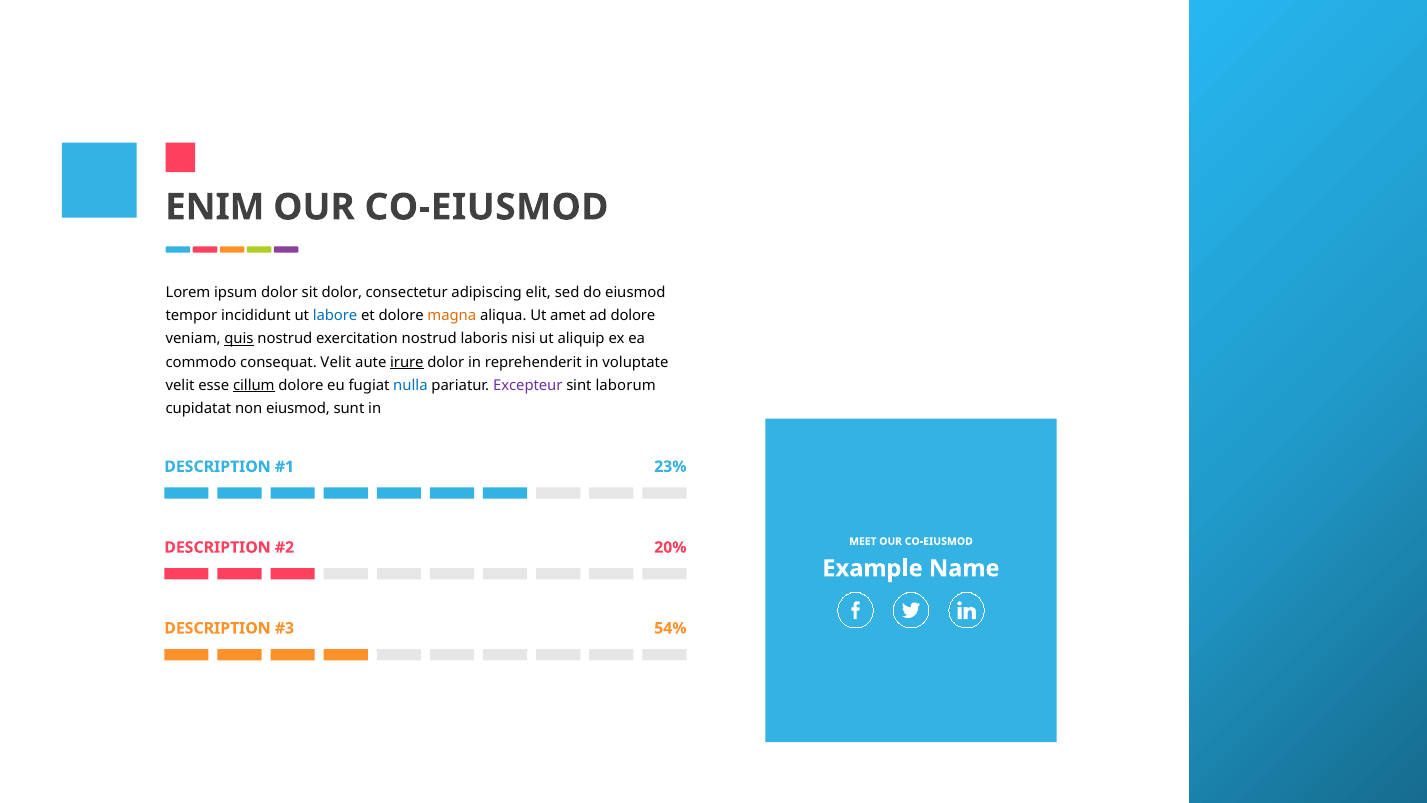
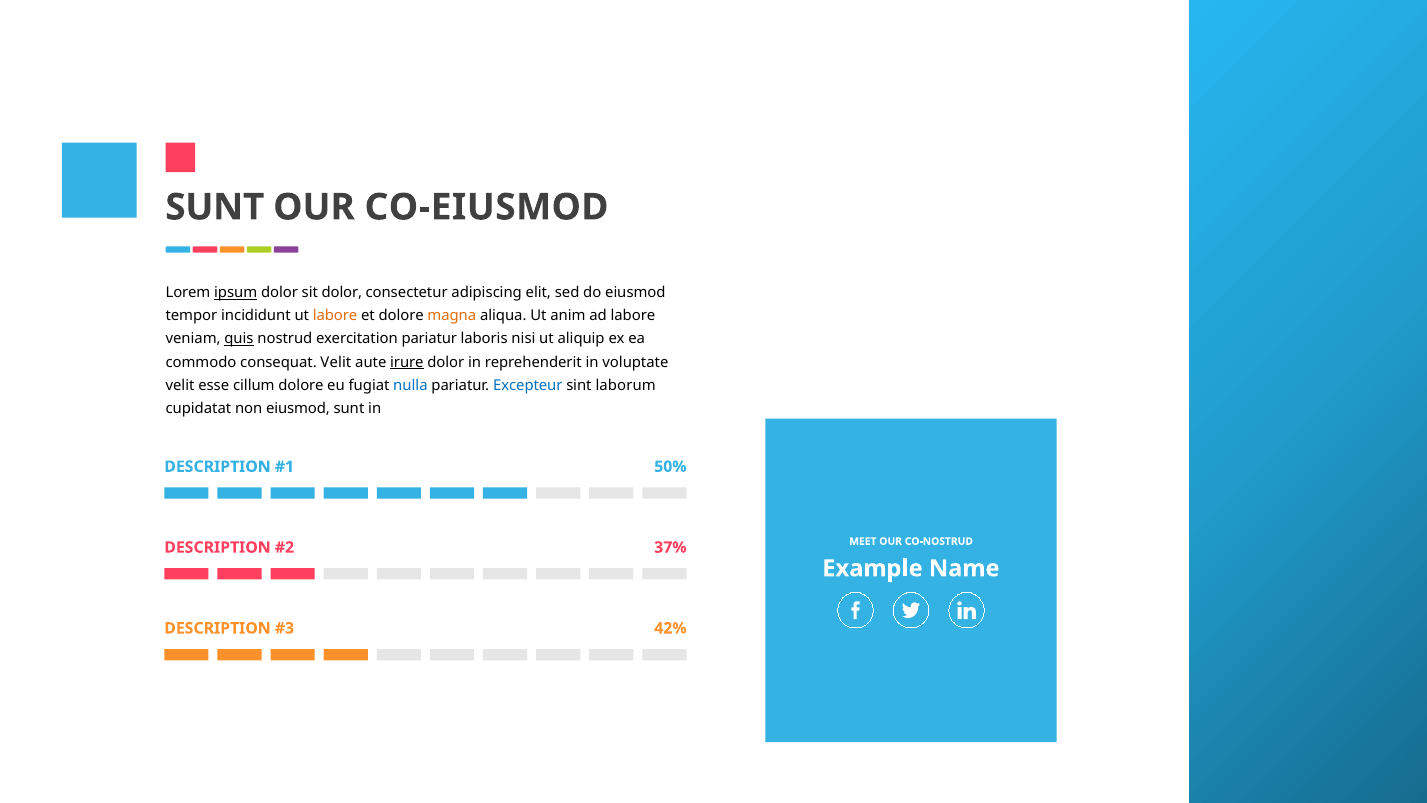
ENIM: ENIM -> SUNT (215, 207)
ipsum underline: none -> present (236, 292)
labore colour: blue -> orange (335, 316)
amet: amet -> anim (568, 316)
ad dolore: dolore -> labore (633, 316)
exercitation nostrud: nostrud -> pariatur (429, 339)
cillum underline: present -> none (254, 385)
Excepteur colour: purple -> blue (528, 385)
23%: 23% -> 50% (670, 466)
MEET OUR CO-EIUSMOD: CO-EIUSMOD -> CO-NOSTRUD (939, 541)
20%: 20% -> 37% (670, 547)
54%: 54% -> 42% (670, 628)
